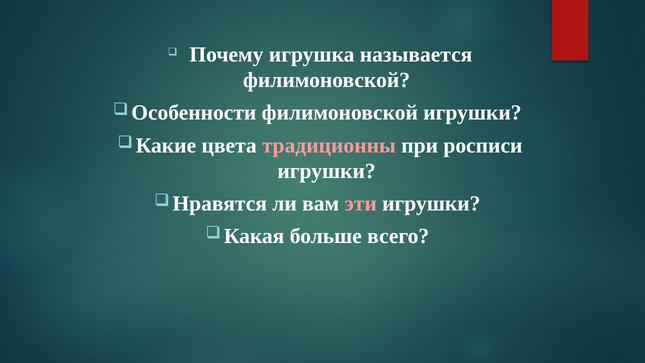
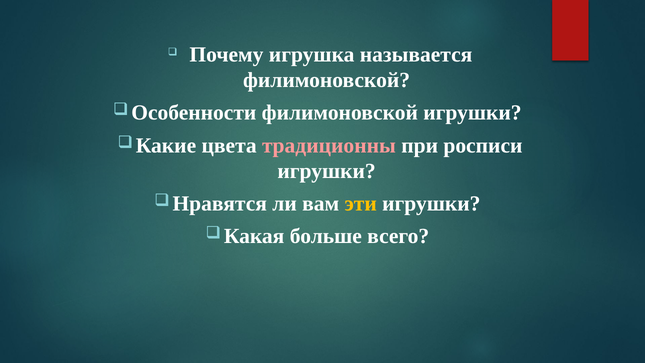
эти colour: pink -> yellow (361, 204)
